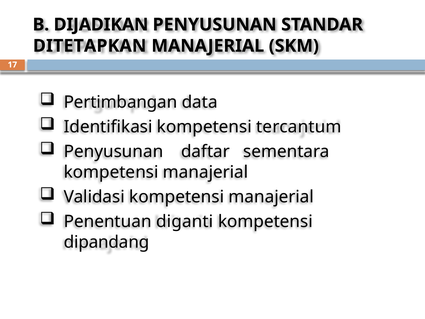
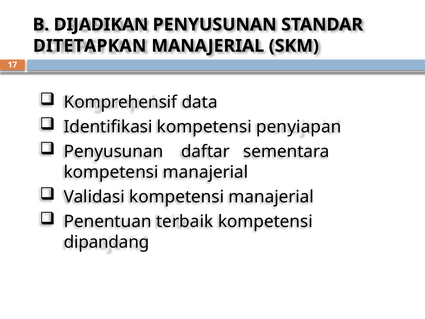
Pertimbangan: Pertimbangan -> Komprehensif (120, 102)
tercantum: tercantum -> penyiapan (299, 127)
diganti: diganti -> terbaik (185, 221)
